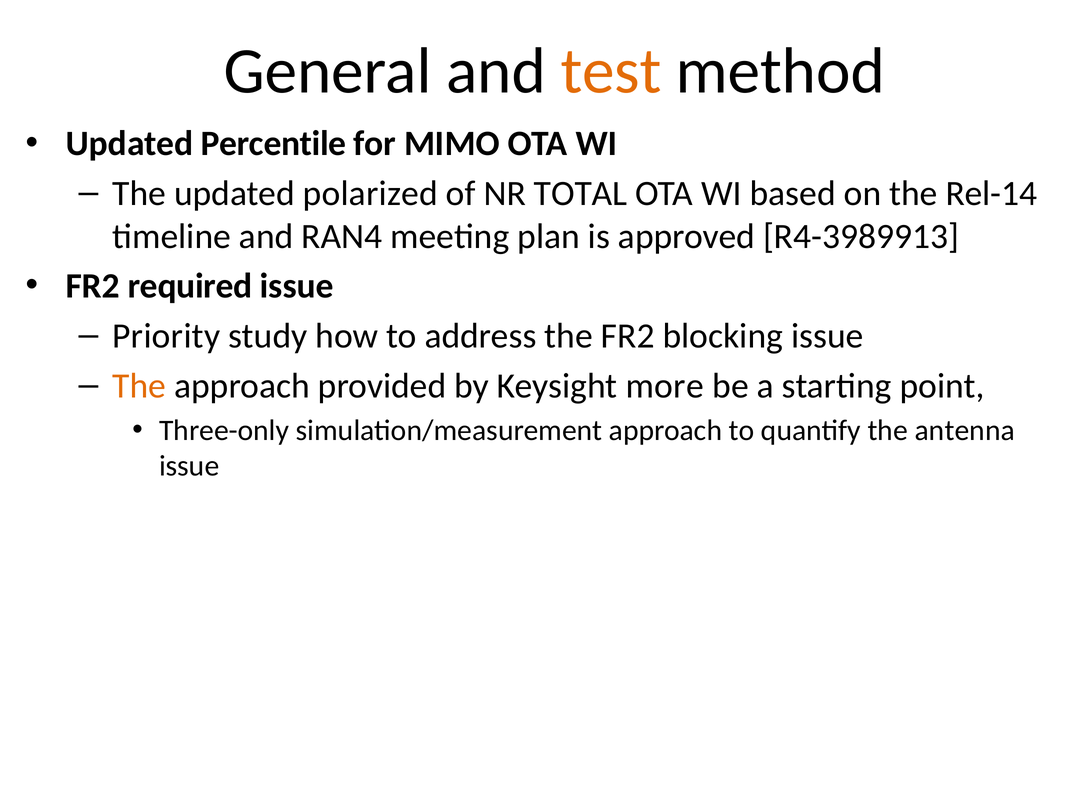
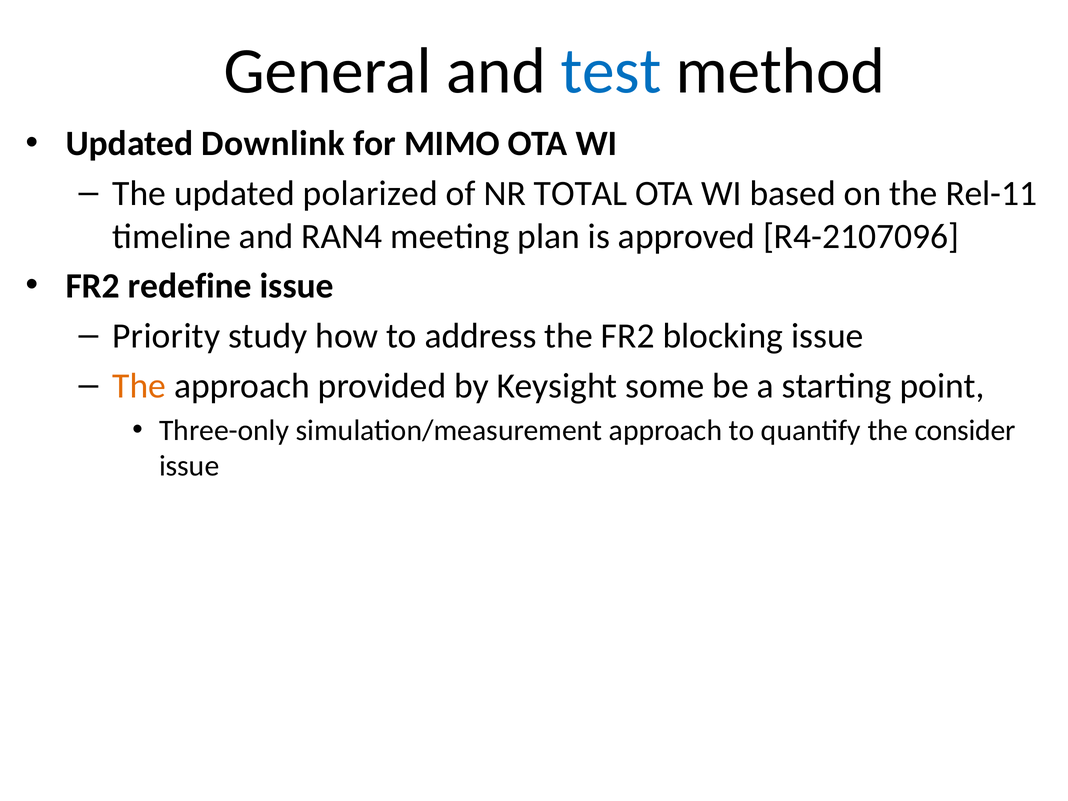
test colour: orange -> blue (611, 71)
Percentile: Percentile -> Downlink (273, 144)
Rel-14: Rel-14 -> Rel-11 (991, 194)
R4-3989913: R4-3989913 -> R4-2107096 (861, 236)
required: required -> redefine (190, 286)
more: more -> some (665, 386)
antenna: antenna -> consider (965, 430)
